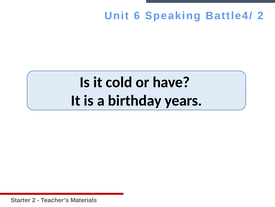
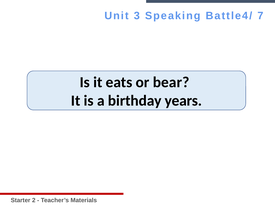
6: 6 -> 3 (137, 16)
Battle4/ 2: 2 -> 7 (260, 16)
cold: cold -> eats (119, 82)
have: have -> bear (171, 82)
